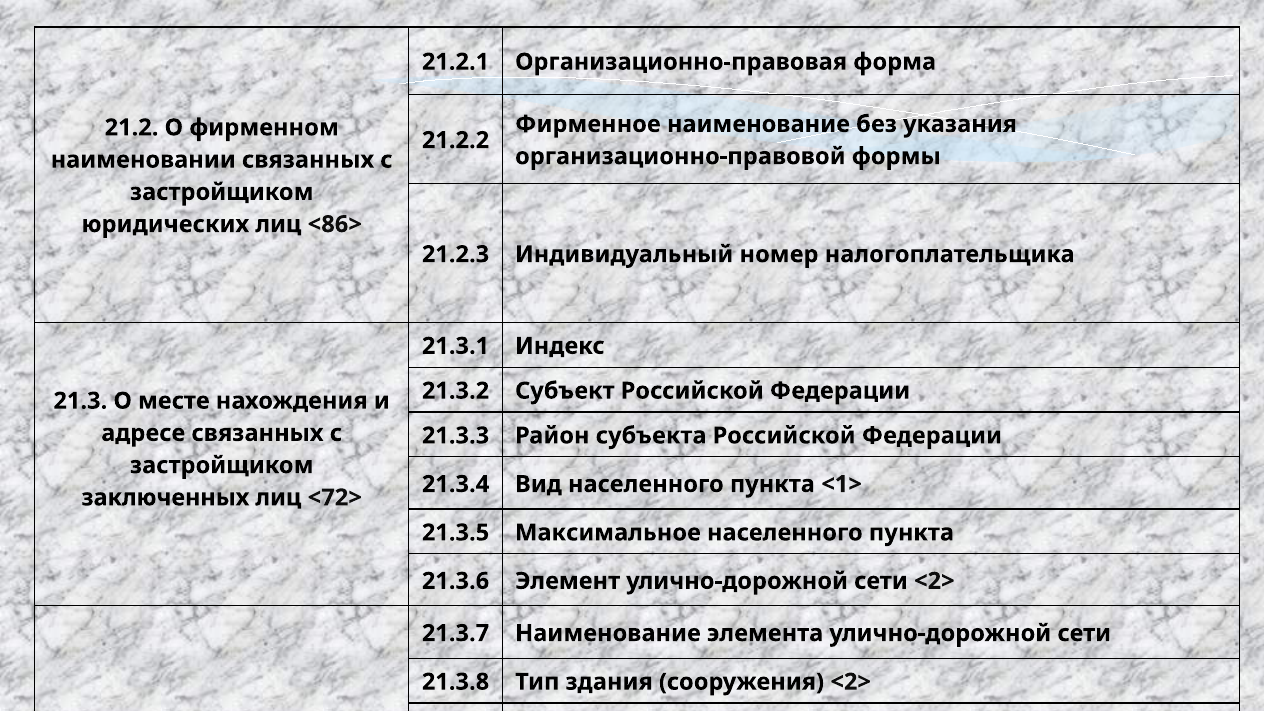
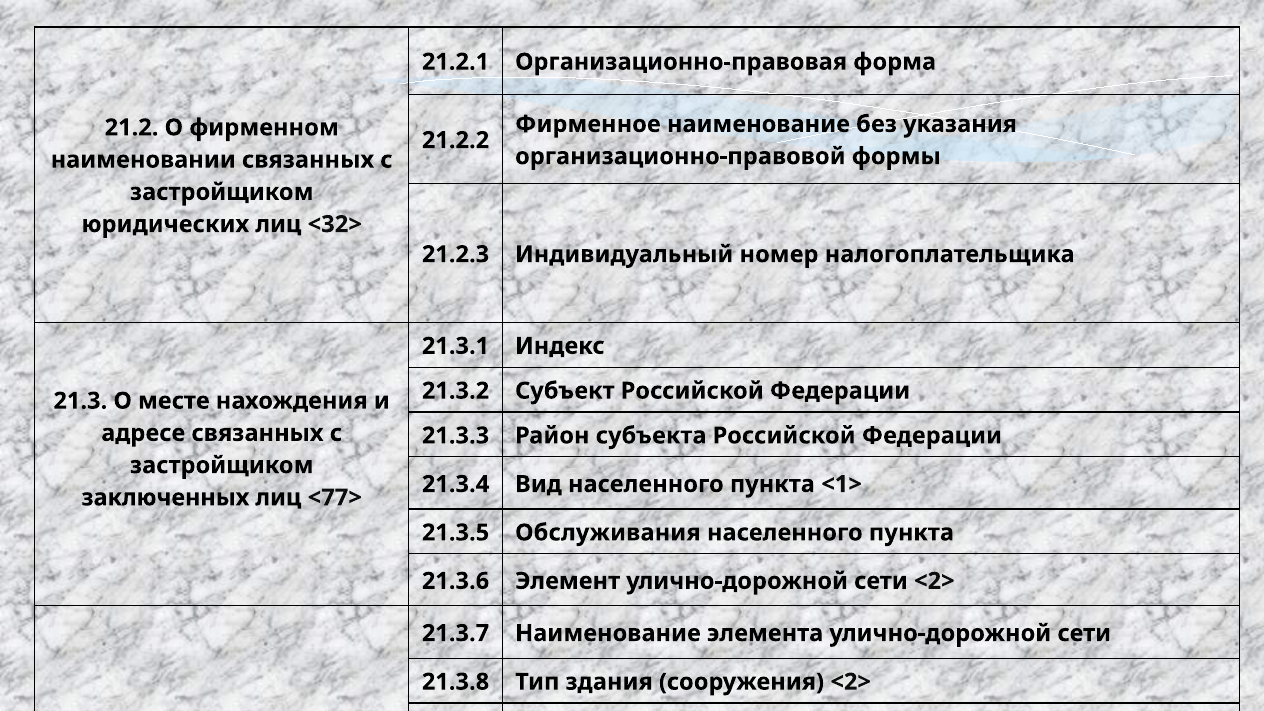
<86>: <86> -> <32> (335, 224)
<72>: <72> -> <77> (335, 498)
Максимальное: Максимальное -> Обслуживания (608, 533)
